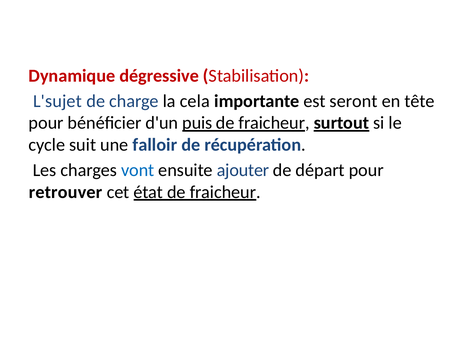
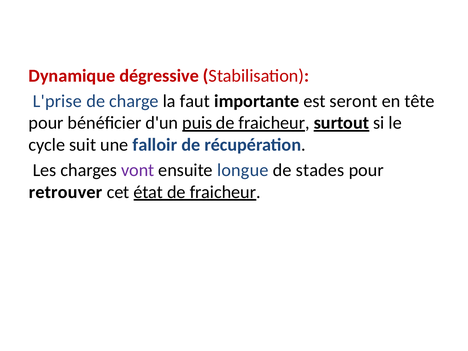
L'sujet: L'sujet -> L'prise (57, 101)
cela: cela -> faut (195, 101)
vont colour: blue -> purple (138, 170)
ajouter: ajouter -> longue (243, 170)
départ: départ -> stades (320, 170)
